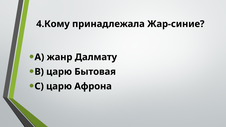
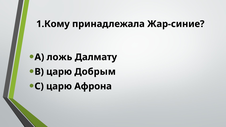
4.Кому: 4.Кому -> 1.Кому (53, 24)
жанр: жанр -> ложь (59, 57)
Бытовая: Бытовая -> Добрым (95, 72)
